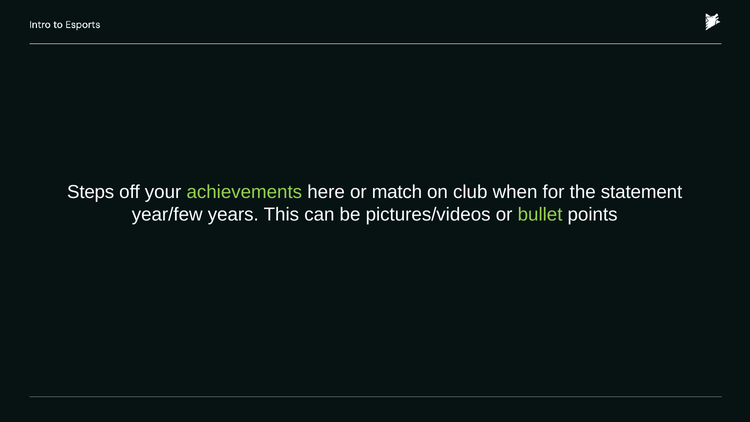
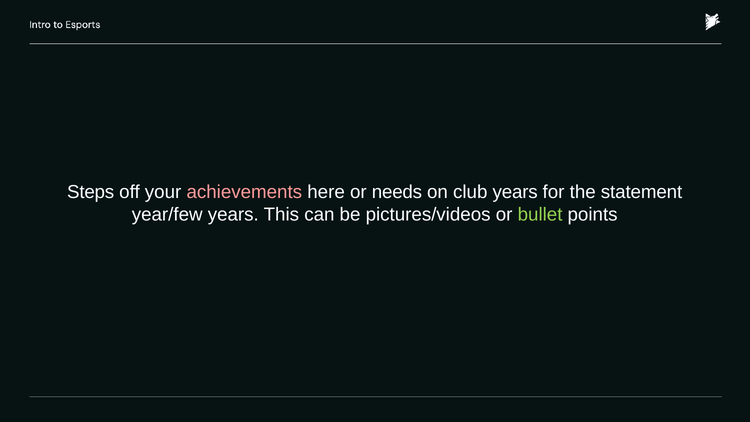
achievements colour: light green -> pink (244, 192)
match: match -> needs (397, 192)
club when: when -> years (515, 192)
